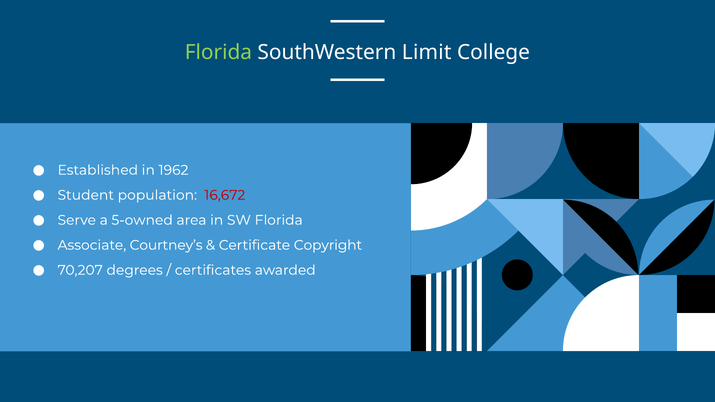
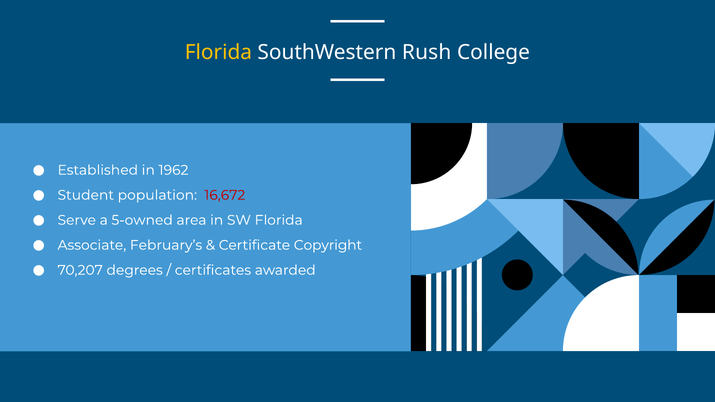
Florida colour: light green -> yellow (218, 52)
Limit: Limit -> Rush (427, 52)
Courtney’s: Courtney’s -> February’s (166, 245)
